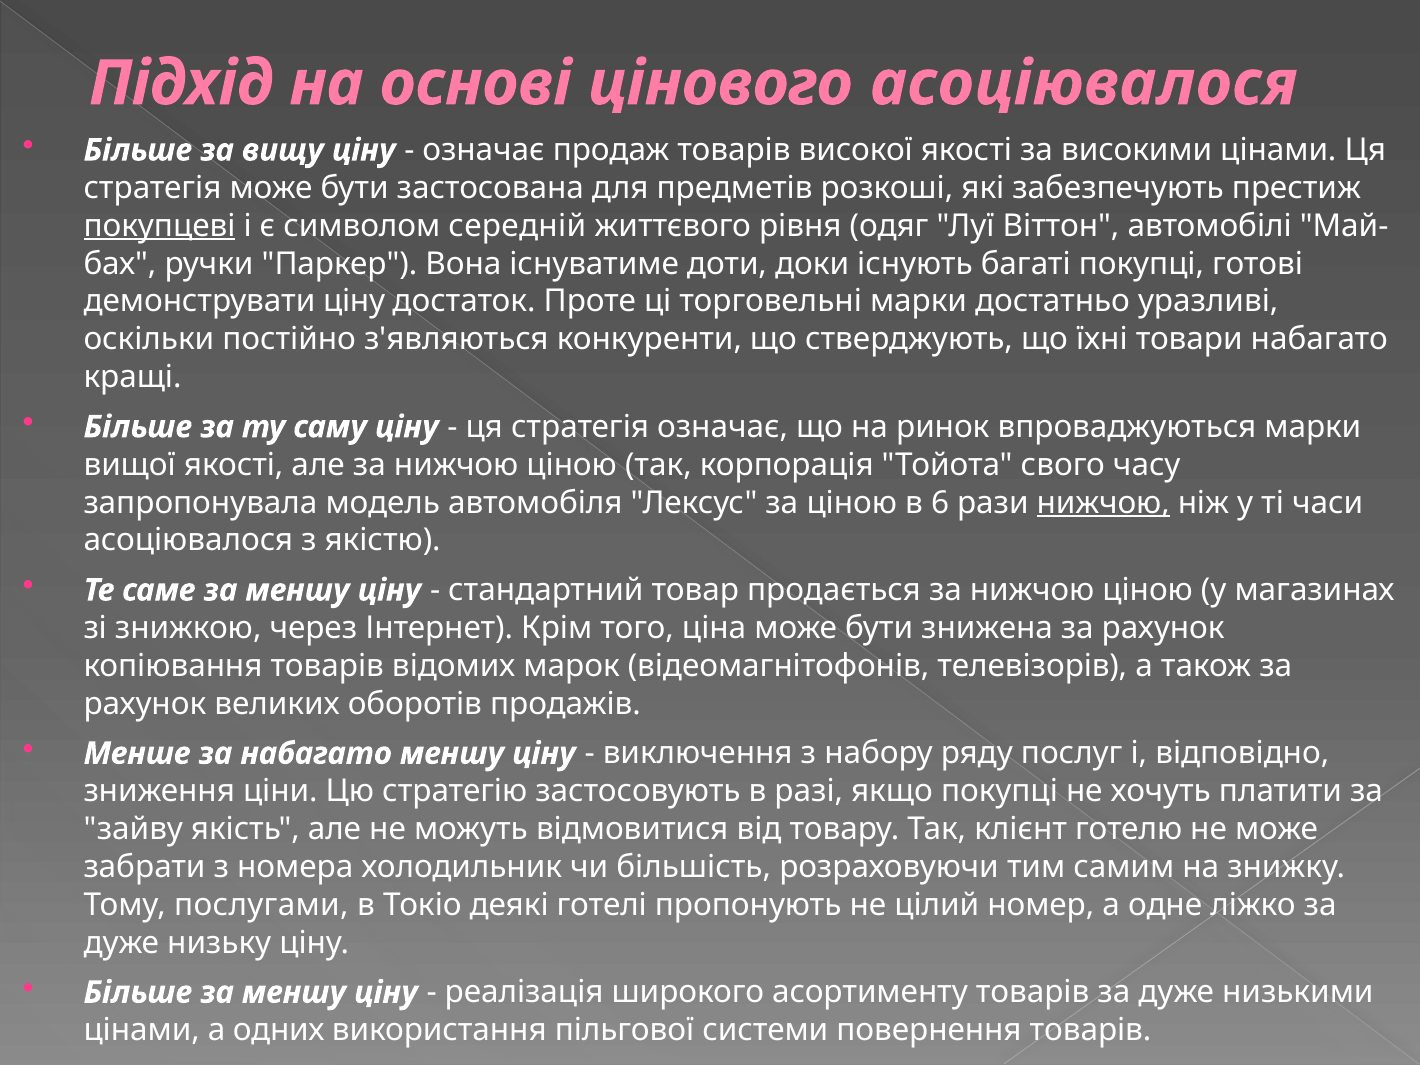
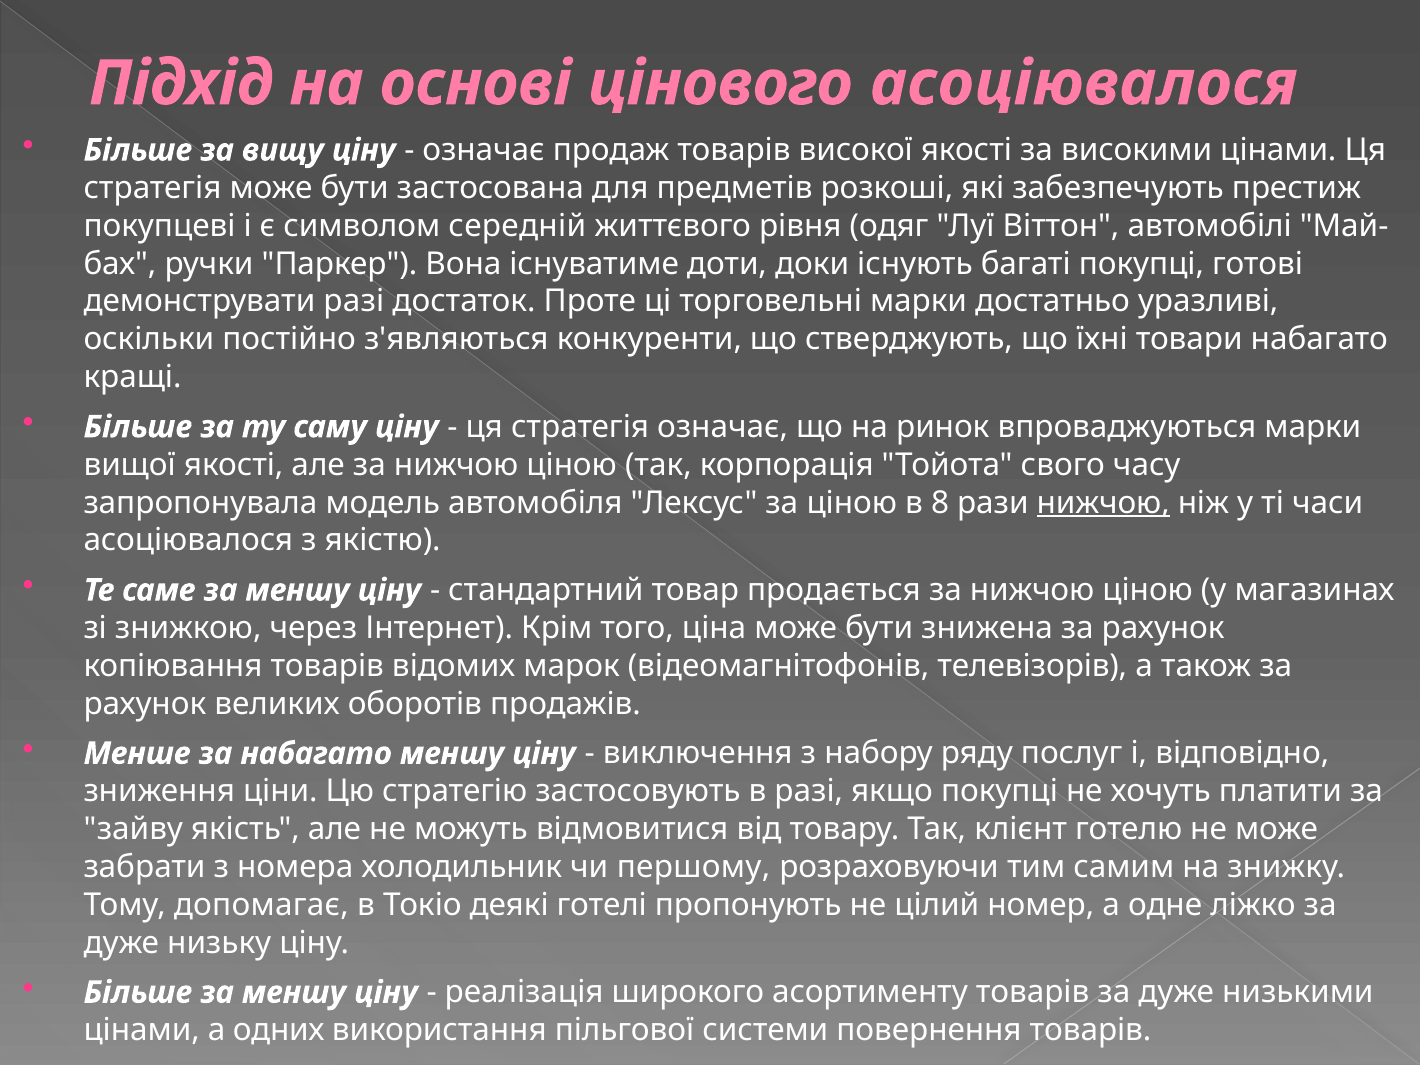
покупцеві underline: present -> none (160, 226)
демонструвати ціну: ціну -> разі (354, 302)
6: 6 -> 8 (940, 503)
більшість: більшість -> першому (694, 867)
послугами: послугами -> допомагає (261, 905)
